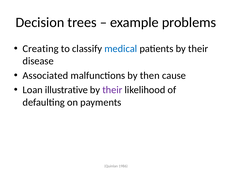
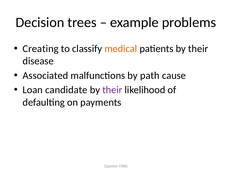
medical colour: blue -> orange (121, 49)
then: then -> path (150, 75)
illustrative: illustrative -> candidate (66, 90)
